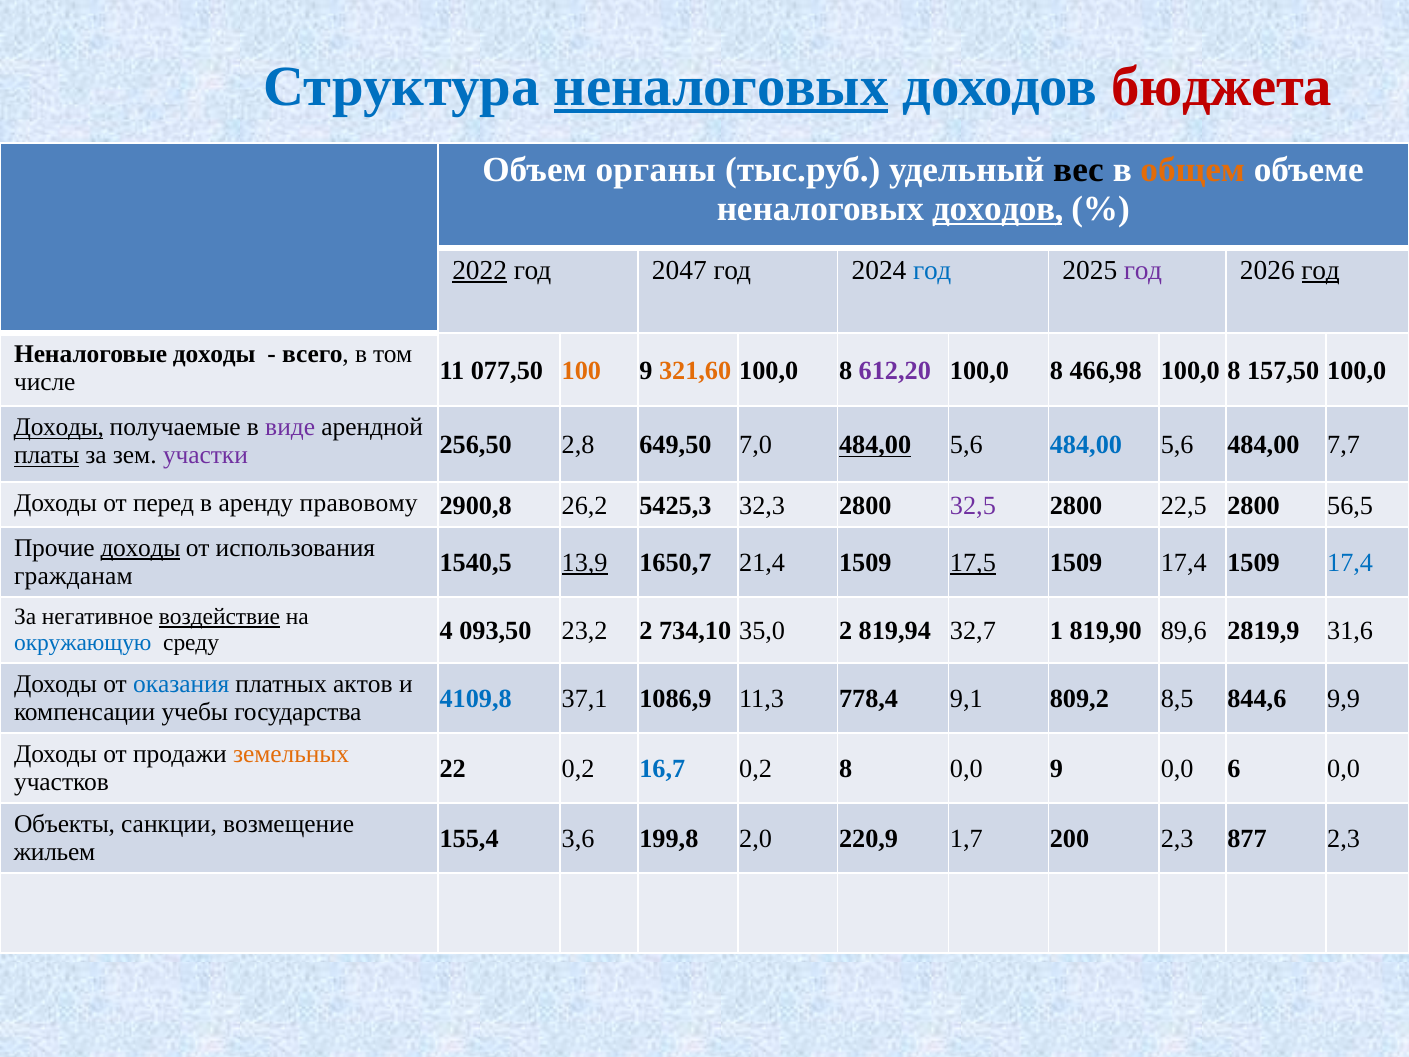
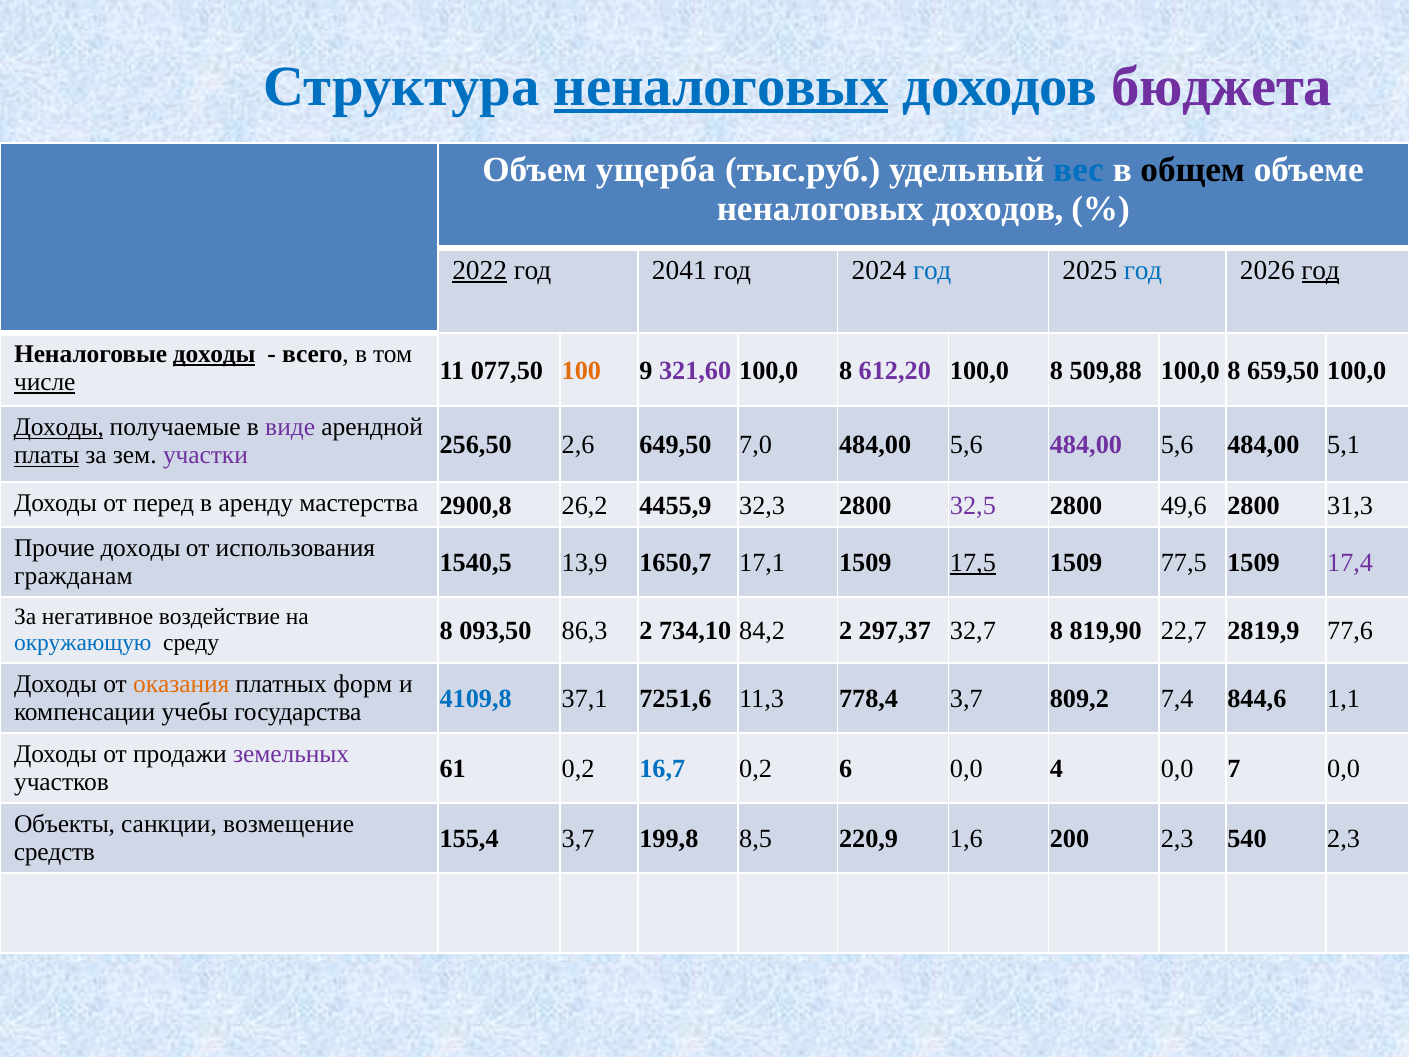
бюджета colour: red -> purple (1222, 87)
органы: органы -> ущерба (656, 170)
вес colour: black -> blue (1078, 170)
общем colour: orange -> black (1193, 170)
доходов underline: present -> none (998, 209)
2047: 2047 -> 2041 (679, 270)
год colour: purple -> blue (1143, 270)
доходы underline: none -> present (214, 354)
числе underline: none -> present (45, 382)
321,60 colour: orange -> purple (695, 370)
466,98: 466,98 -> 509,88 (1106, 370)
157,50: 157,50 -> 659,50 (1283, 370)
2,8: 2,8 -> 2,6 (578, 445)
484,00 underline: present -> none (875, 445)
484,00 colour: blue -> purple (1086, 445)
7,7: 7,7 -> 5,1 (1344, 445)
правовому: правовому -> мастерства (359, 503)
5425,3: 5425,3 -> 4455,9 (675, 505)
22,5: 22,5 -> 49,6 (1184, 505)
56,5: 56,5 -> 31,3 (1350, 505)
доходы underline: present -> none (140, 548)
13,9 underline: present -> none (585, 563)
21,4: 21,4 -> 17,1 (762, 563)
17,4: 17,4 -> 77,5 (1184, 563)
17,4 colour: blue -> purple (1350, 563)
воздействие underline: present -> none (219, 617)
среду 4: 4 -> 8 (446, 631)
23,2: 23,2 -> 86,3 (585, 631)
35,0: 35,0 -> 84,2 (762, 631)
819,94: 819,94 -> 297,37 (895, 631)
32,7 1: 1 -> 8 (1056, 631)
89,6: 89,6 -> 22,7 (1184, 631)
31,6: 31,6 -> 77,6 (1350, 631)
оказания colour: blue -> orange (181, 684)
актов: актов -> форм (363, 684)
1086,9: 1086,9 -> 7251,6 (675, 699)
778,4 9,1: 9,1 -> 3,7 (966, 699)
8,5: 8,5 -> 7,4 (1177, 699)
9,9: 9,9 -> 1,1 (1344, 699)
земельных colour: orange -> purple (291, 754)
22: 22 -> 61 (453, 769)
0,2 8: 8 -> 6 (846, 769)
0,0 9: 9 -> 4 (1056, 769)
6: 6 -> 7 (1234, 769)
жильем: жильем -> средств (54, 852)
155,4 3,6: 3,6 -> 3,7 (578, 839)
2,0: 2,0 -> 8,5 (756, 839)
1,7: 1,7 -> 1,6 (966, 839)
877: 877 -> 540 (1247, 839)
